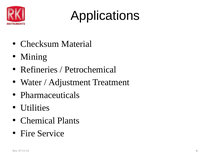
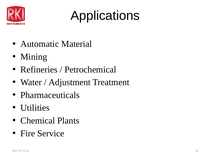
Checksum: Checksum -> Automatic (40, 44)
